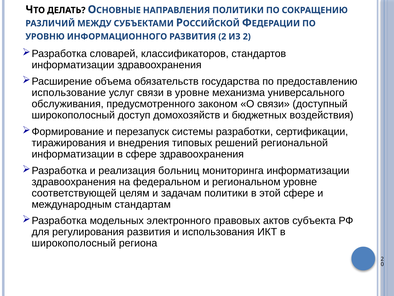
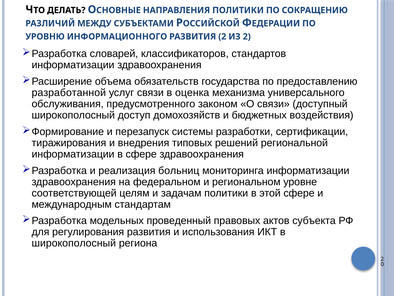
использование: использование -> разработанной (69, 93)
в уровне: уровне -> оценка (192, 93)
электронного: электронного -> проведенный (179, 220)
